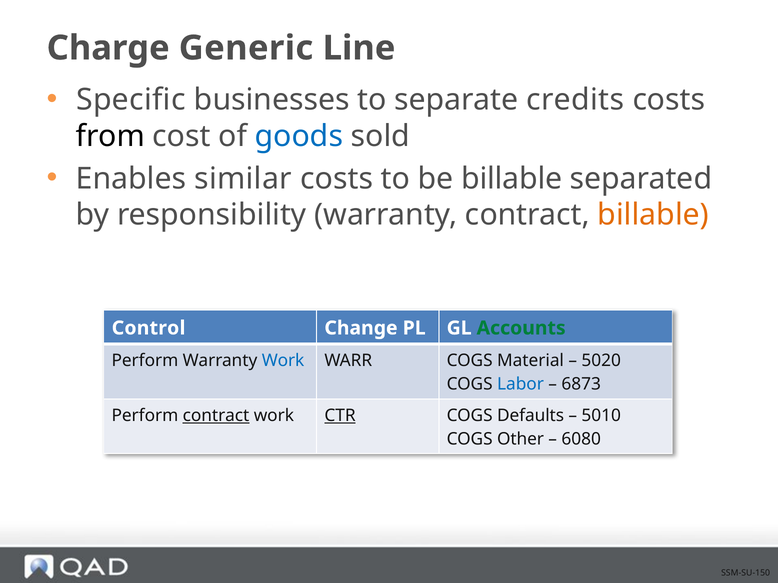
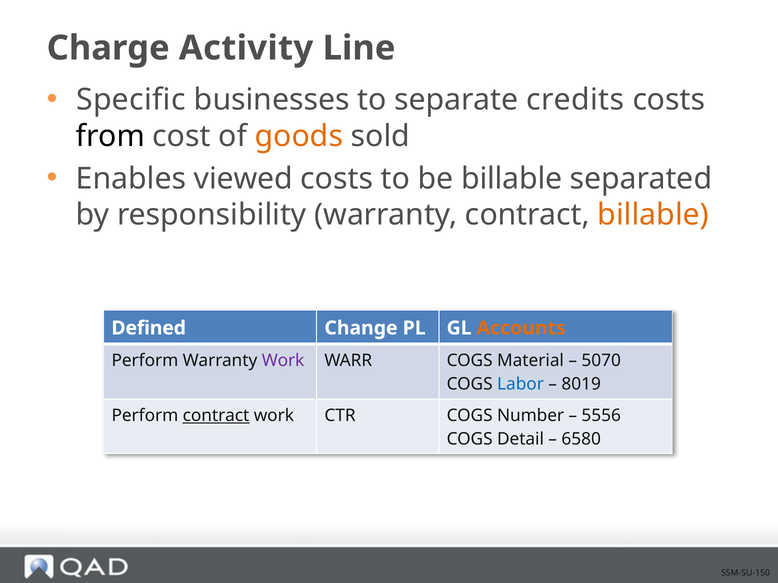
Generic: Generic -> Activity (246, 48)
goods colour: blue -> orange (299, 136)
similar: similar -> viewed (243, 179)
Control: Control -> Defined (149, 328)
Accounts colour: green -> orange (521, 328)
Work colour: blue -> purple (283, 361)
5020: 5020 -> 5070 (601, 361)
6873: 6873 -> 8019 (581, 384)
CTR underline: present -> none (340, 416)
Defaults: Defaults -> Number (531, 416)
5010: 5010 -> 5556 (601, 416)
Other: Other -> Detail (521, 439)
6080: 6080 -> 6580 (581, 439)
